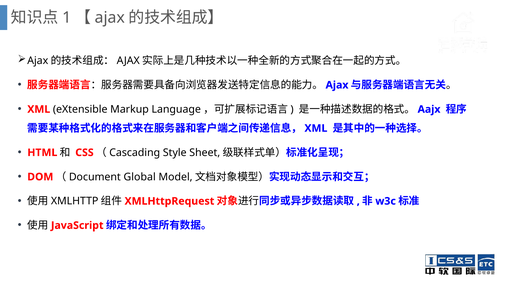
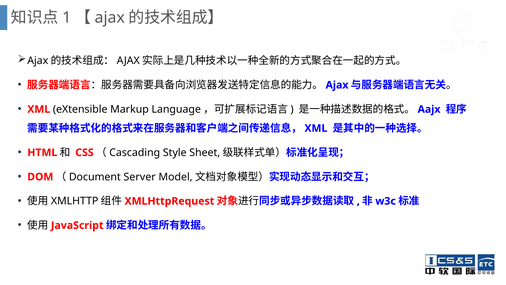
Global: Global -> Server (140, 177)
